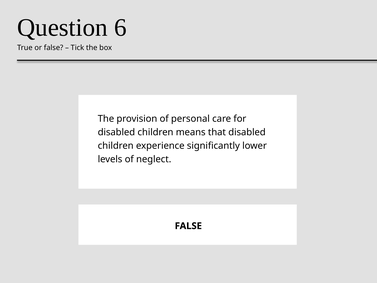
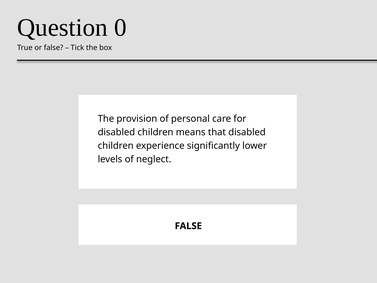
6: 6 -> 0 (120, 28)
